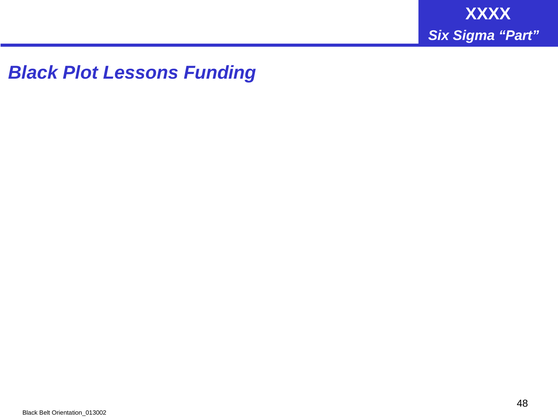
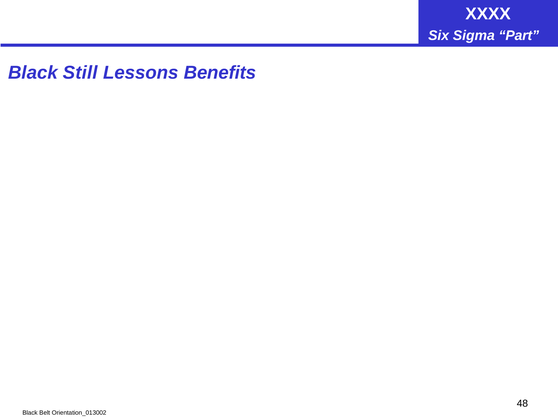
Plot: Plot -> Still (80, 73)
Funding: Funding -> Benefits (220, 73)
